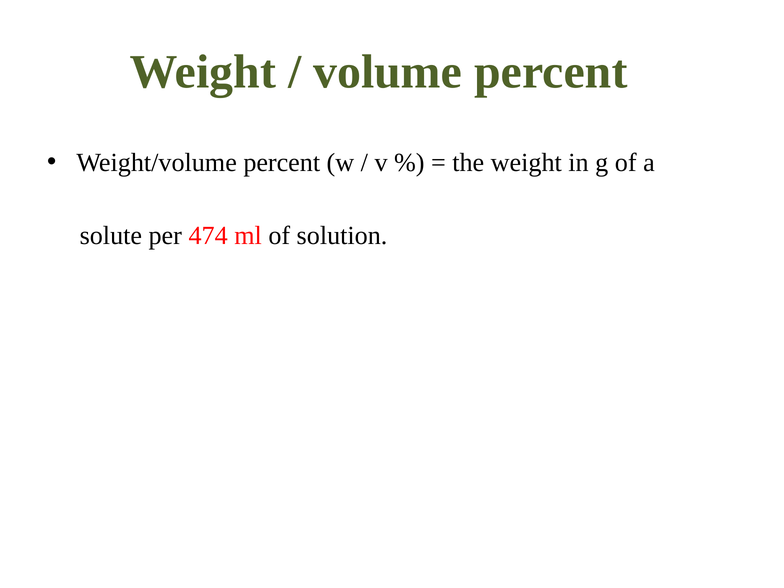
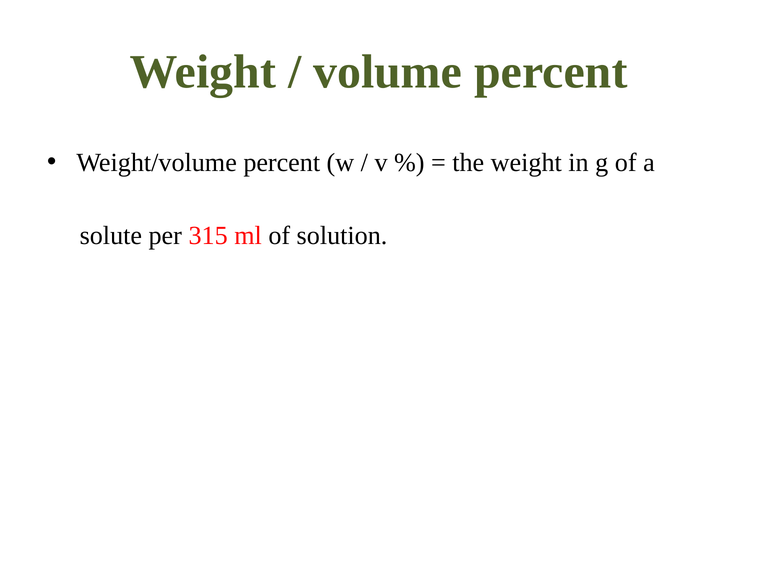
474: 474 -> 315 (208, 236)
